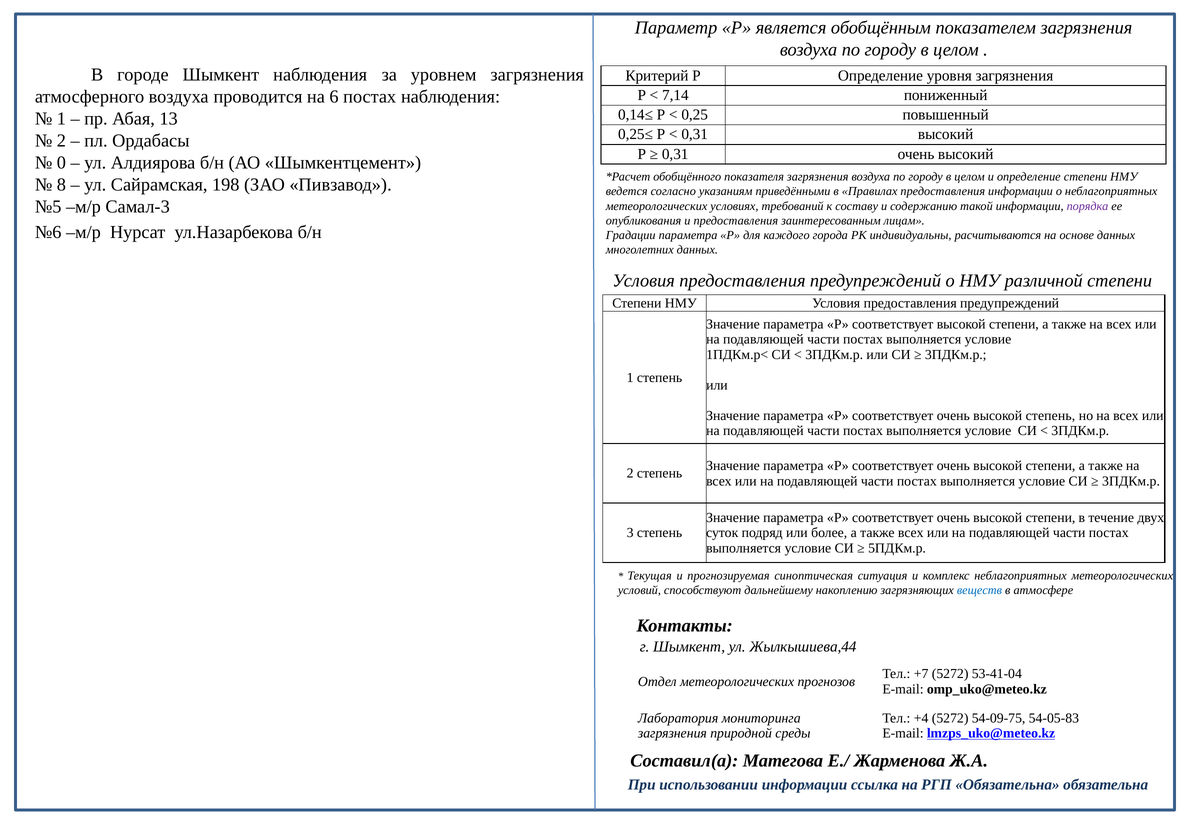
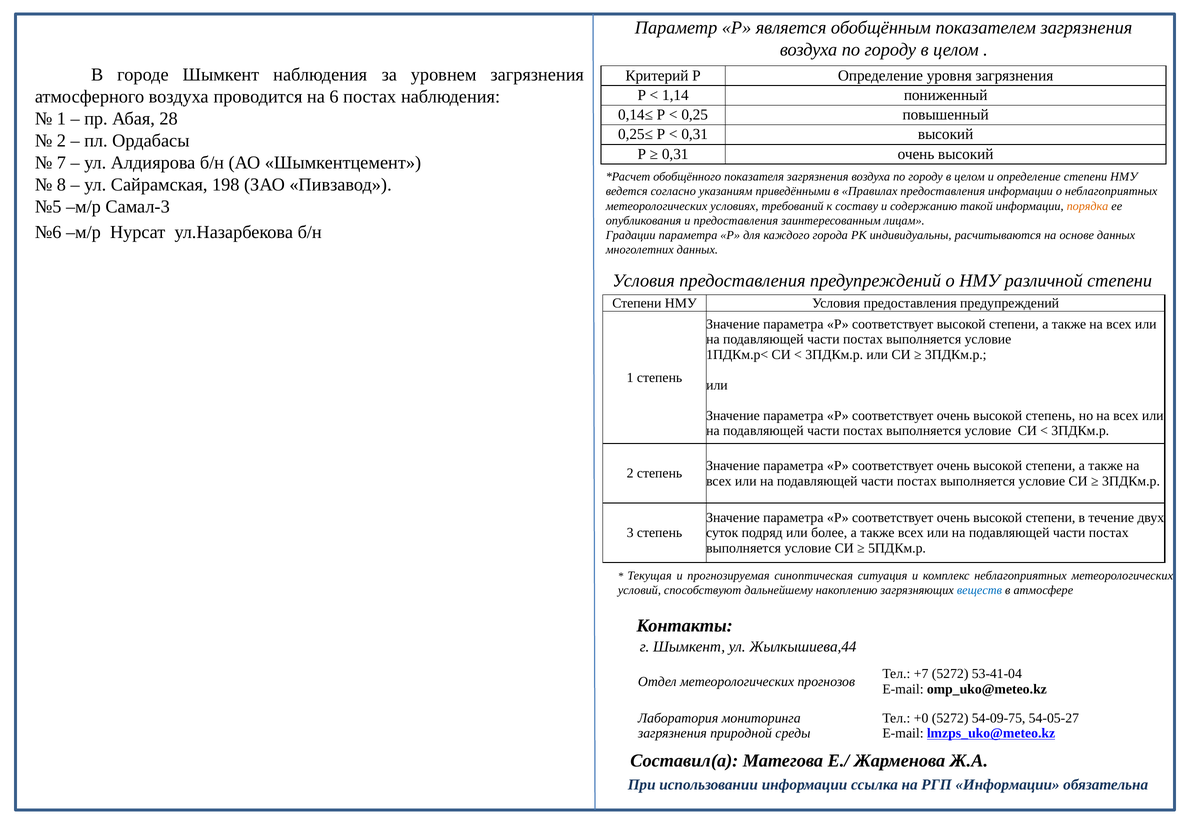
7,14: 7,14 -> 1,14 (675, 95)
13: 13 -> 28 (169, 119)
0: 0 -> 7 (61, 163)
порядка colour: purple -> orange (1087, 206)
+4: +4 -> +0 (921, 718)
54-05-83: 54-05-83 -> 54-05-27 (1054, 718)
РГП Обязательна: Обязательна -> Информации (1008, 785)
